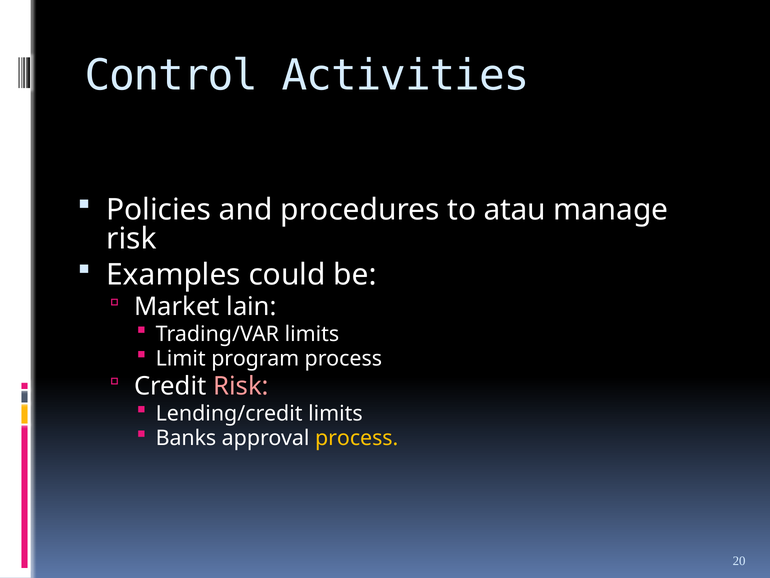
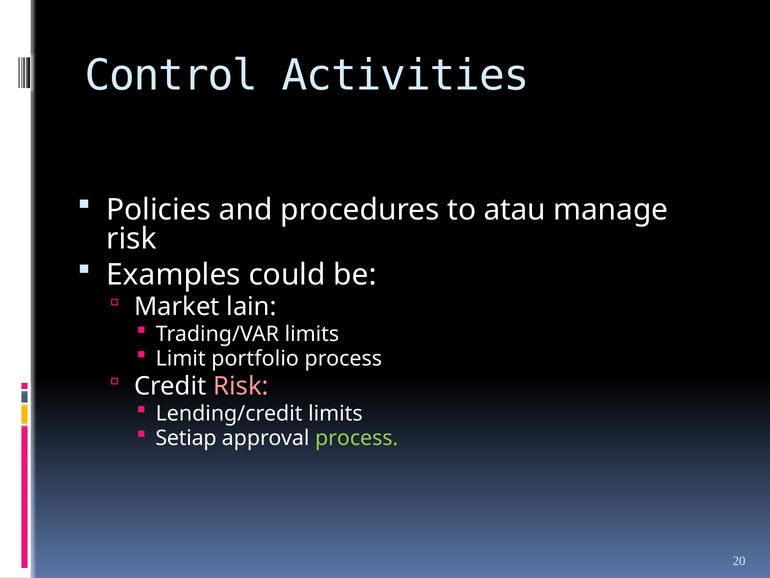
program: program -> portfolio (255, 359)
Banks: Banks -> Setiap (186, 438)
process colour: yellow -> light green (357, 438)
